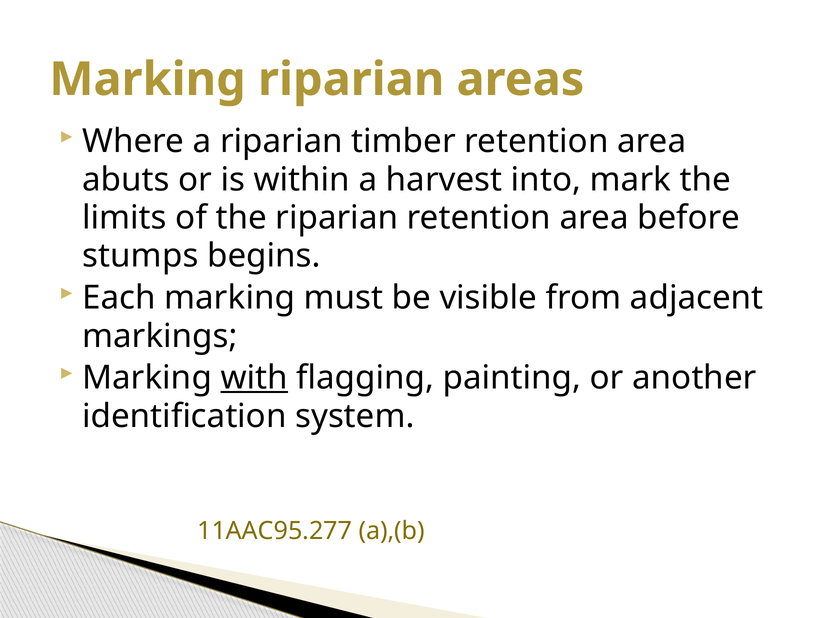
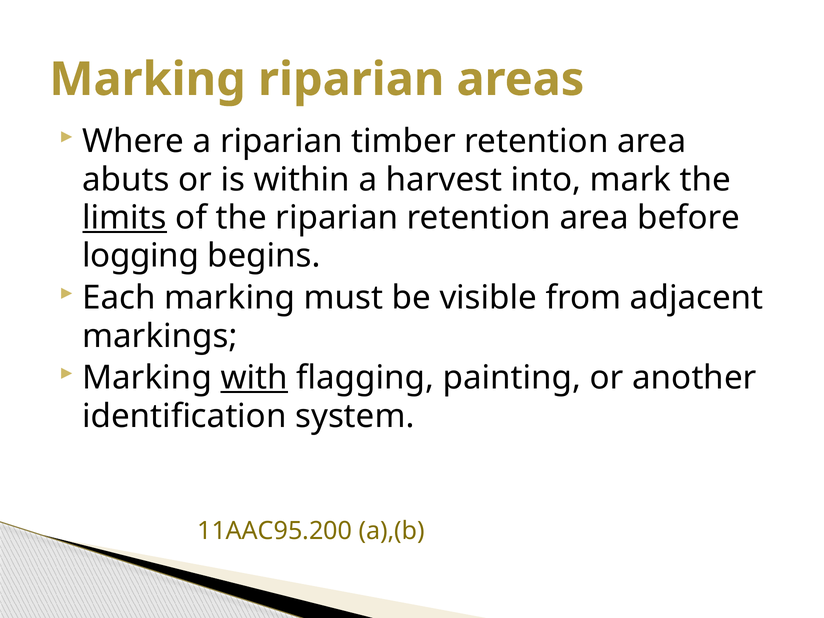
limits underline: none -> present (125, 218)
stumps: stumps -> logging (141, 256)
11AAC95.277: 11AAC95.277 -> 11AAC95.200 (275, 531)
